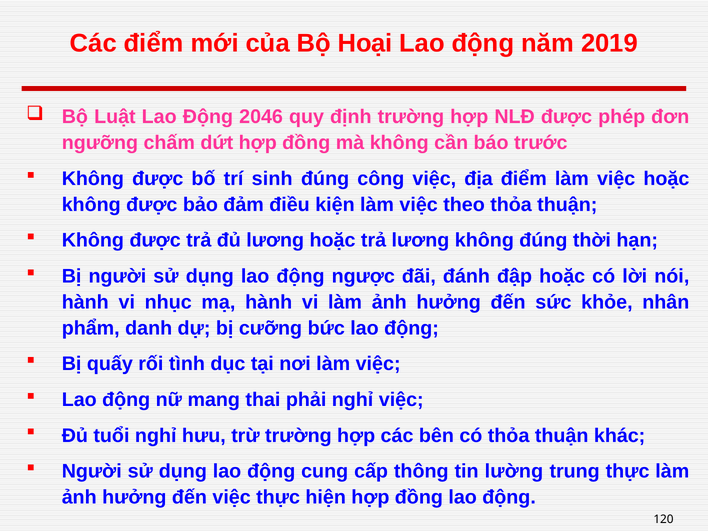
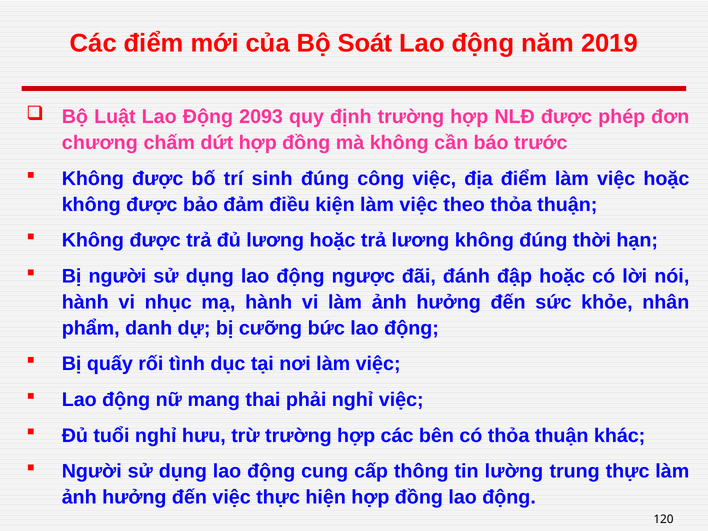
Hoại: Hoại -> Soát (365, 43)
2046: 2046 -> 2093 (261, 117)
ngưỡng: ngưỡng -> chương (100, 143)
